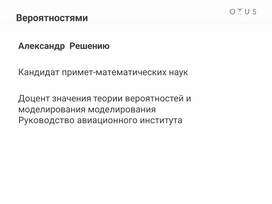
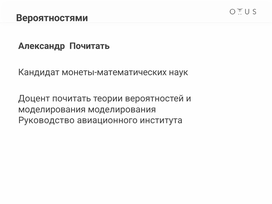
Александр Решению: Решению -> Почитать (90, 46)
примет-математических: примет-математических -> монеты-математических (114, 72)
Доцент значения: значения -> почитать (72, 99)
